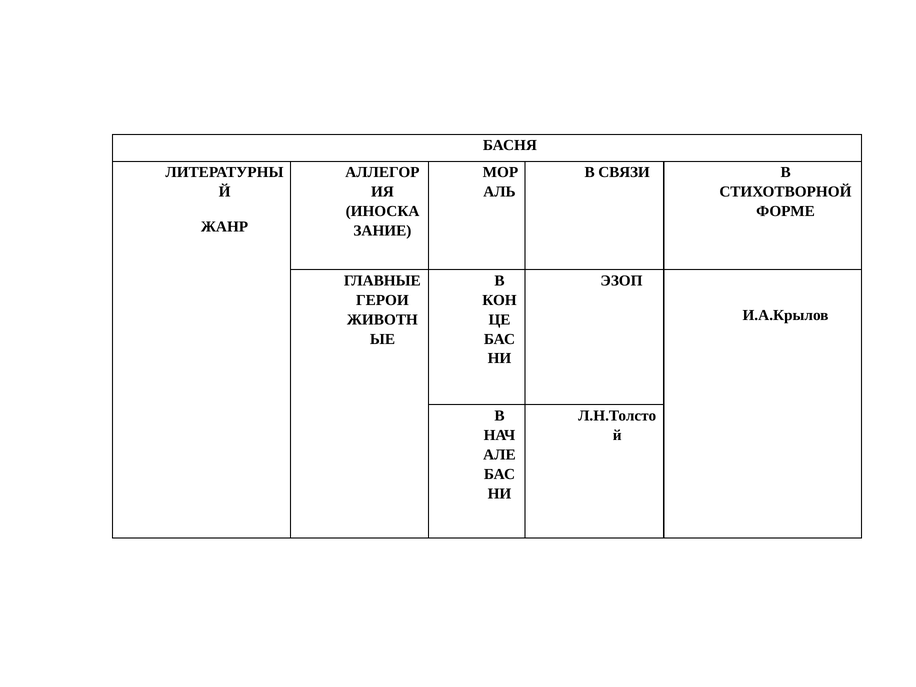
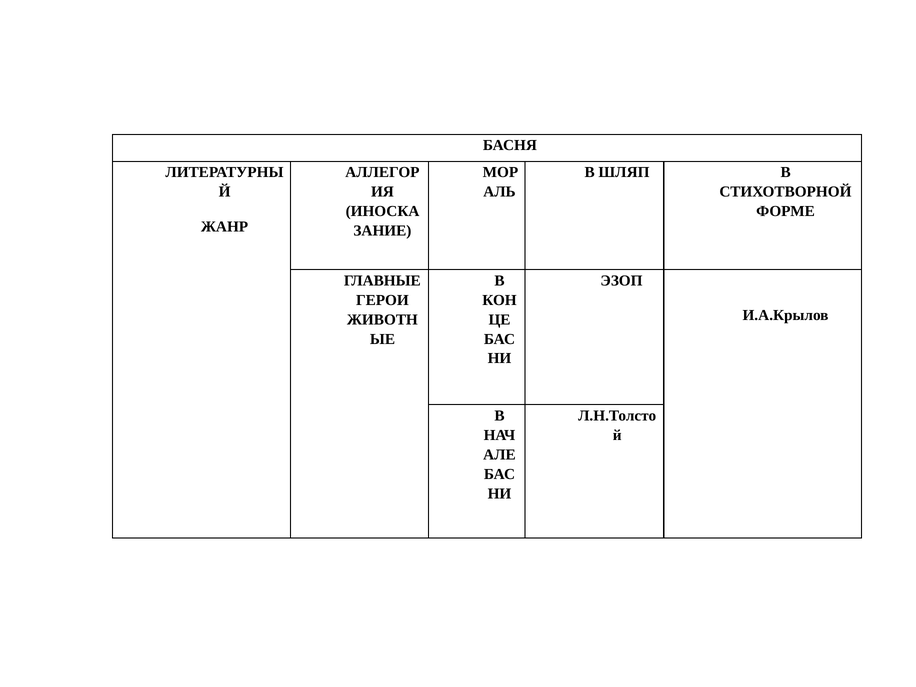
СВЯЗИ: СВЯЗИ -> ШЛЯП (624, 172)
